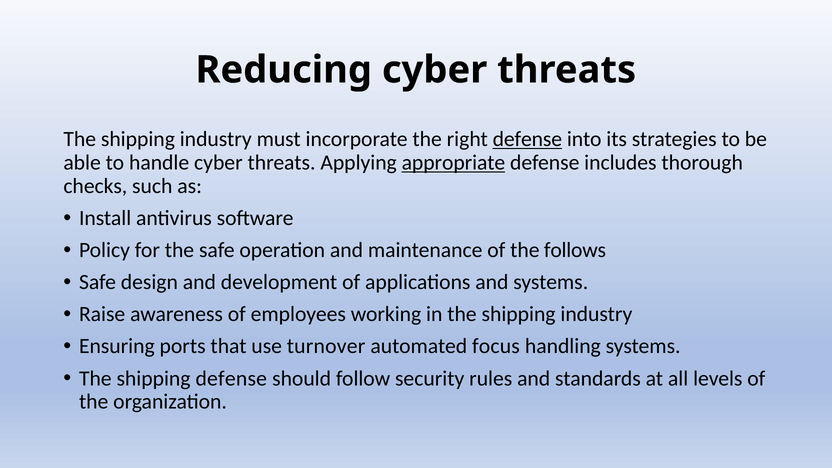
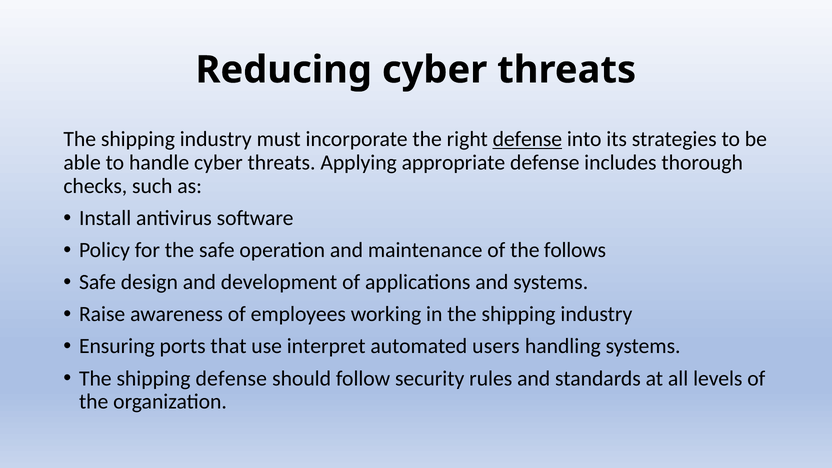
appropriate underline: present -> none (453, 163)
turnover: turnover -> interpret (326, 346)
focus: focus -> users (496, 346)
